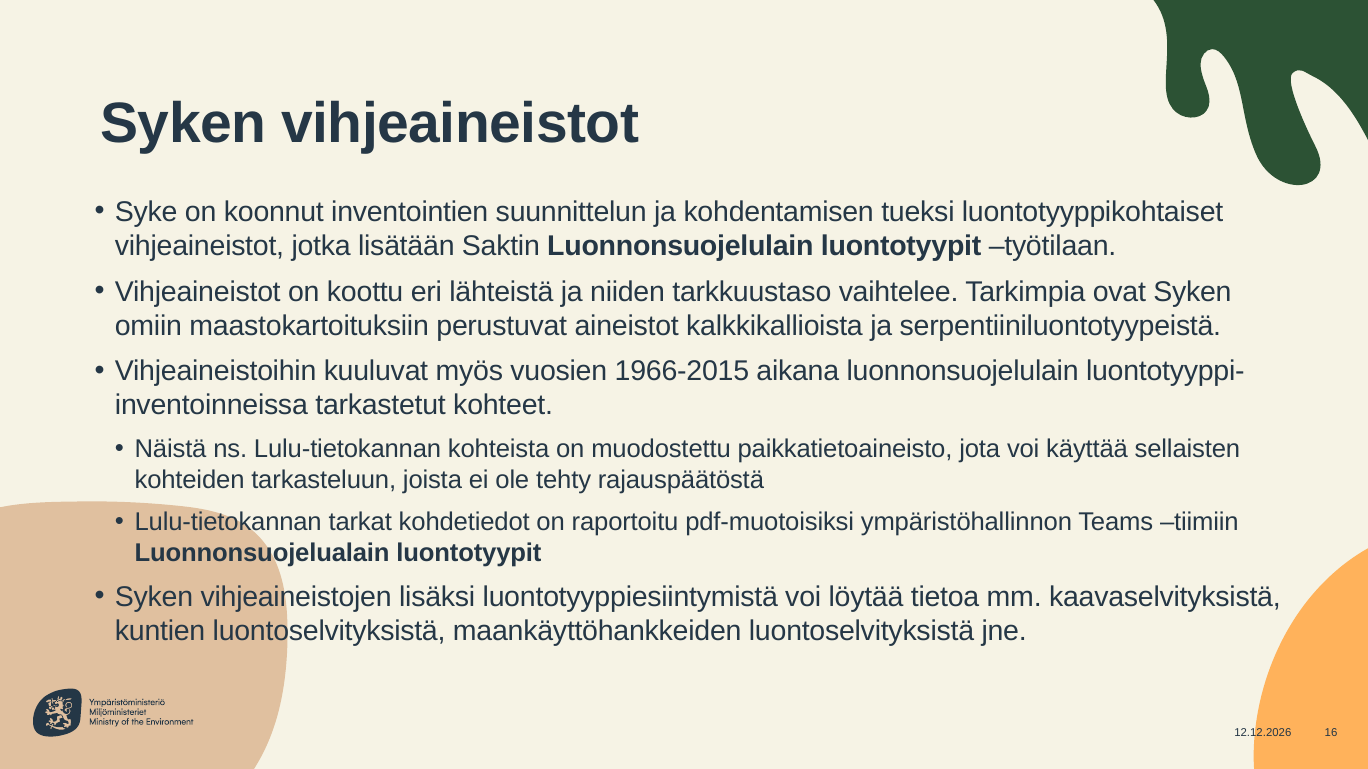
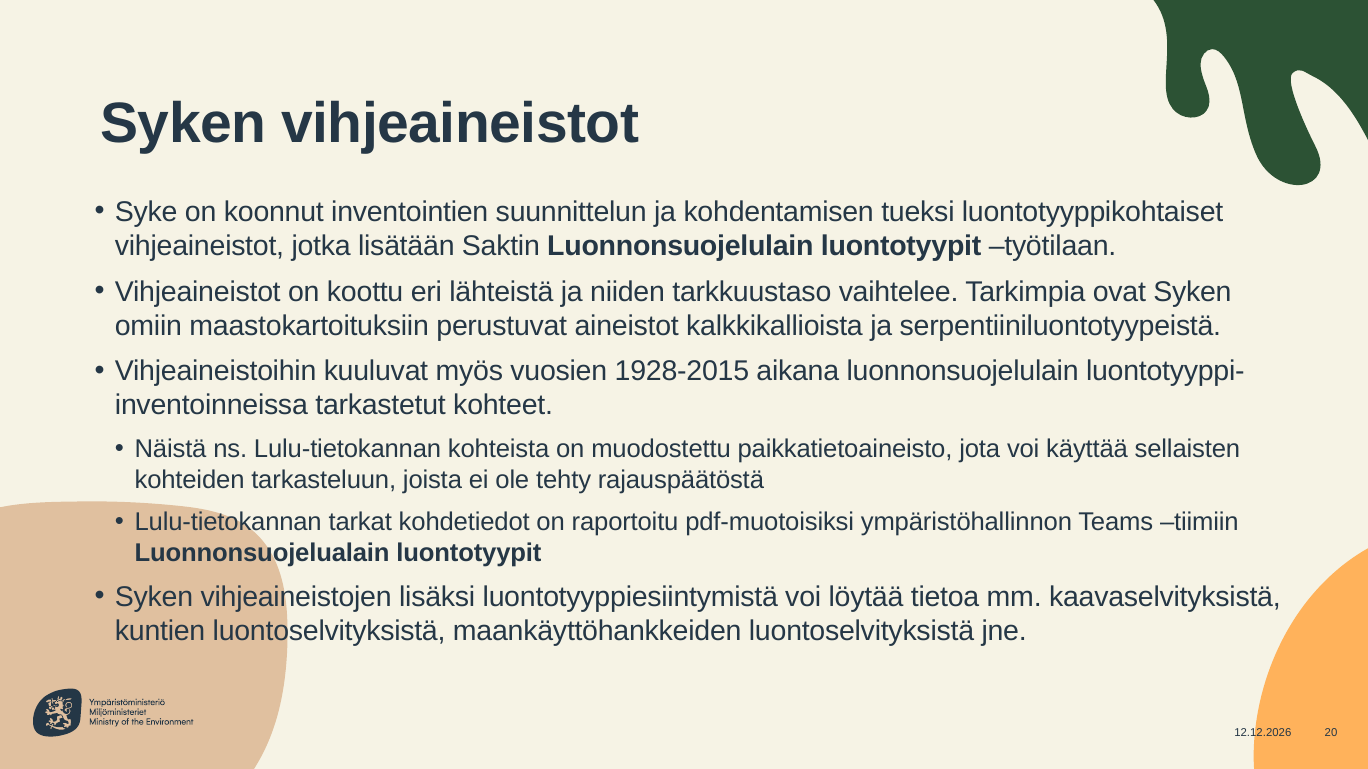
1966-2015: 1966-2015 -> 1928-2015 (682, 372)
16: 16 -> 20 (1331, 733)
